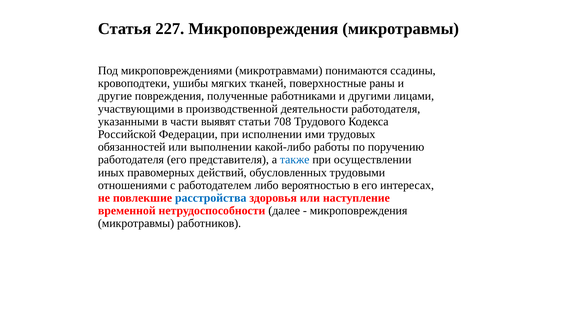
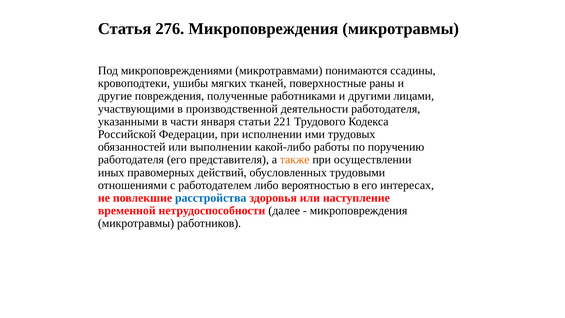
227: 227 -> 276 (170, 29)
выявят: выявят -> января (218, 121)
708: 708 -> 221 (282, 121)
также colour: blue -> orange (295, 160)
